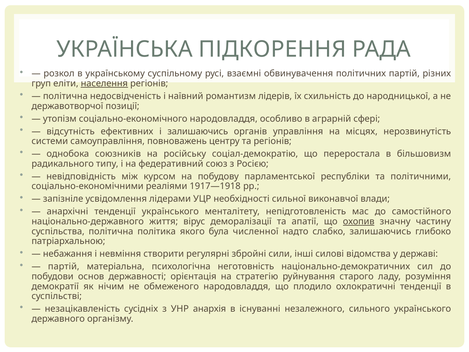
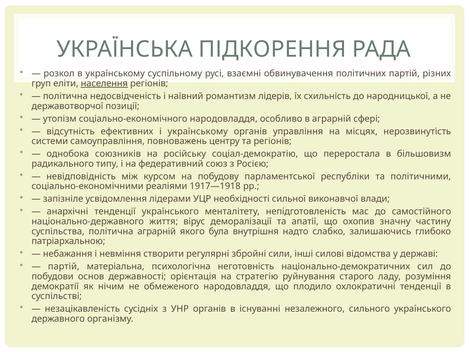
і залишаючись: залишаючись -> українському (198, 131)
охопив underline: present -> none (359, 221)
політична політика: політика -> аграрній (157, 231)
численної: численної -> внутрішня (256, 231)
УНР анархія: анархія -> органів (210, 309)
